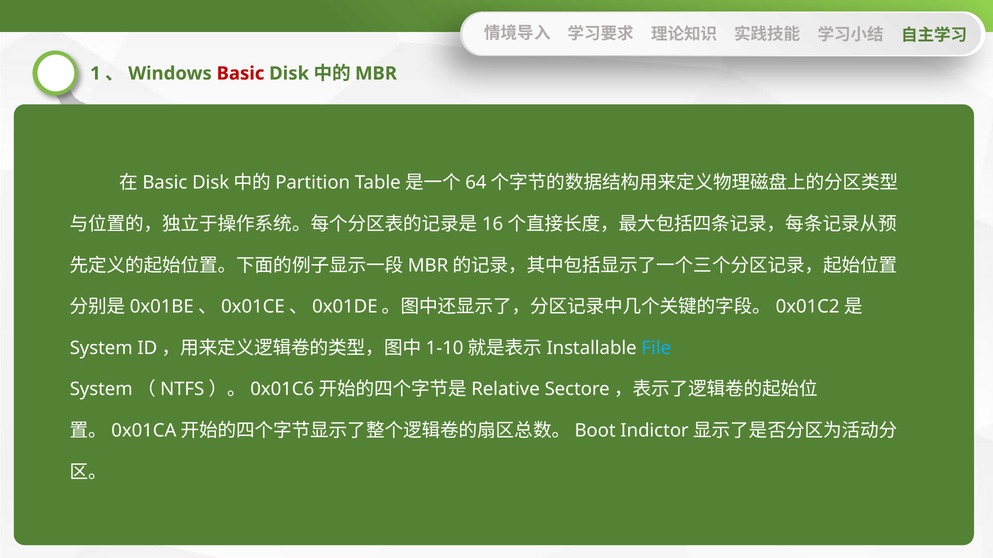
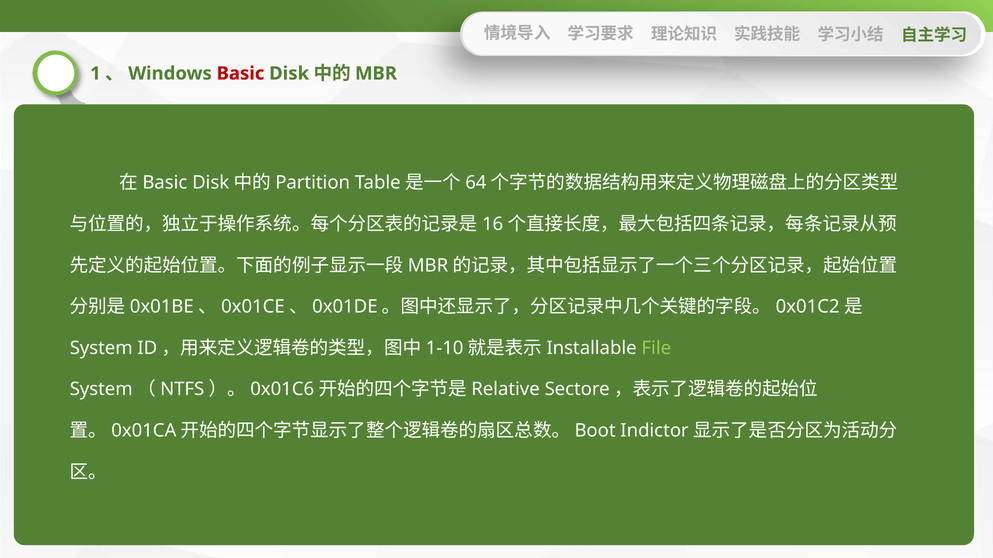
File colour: light blue -> light green (656, 348)
